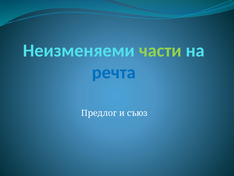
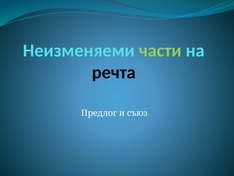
речта colour: blue -> black (114, 72)
